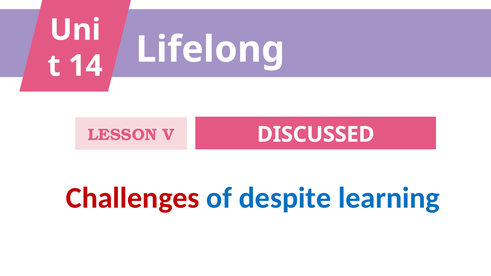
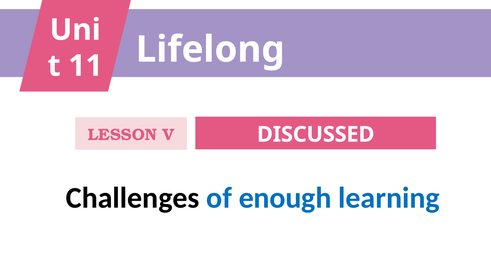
14: 14 -> 11 (85, 66)
Challenges colour: red -> black (133, 198)
despite: despite -> enough (285, 198)
